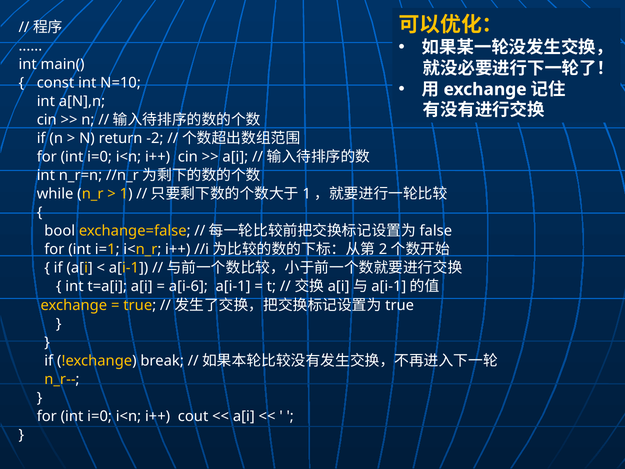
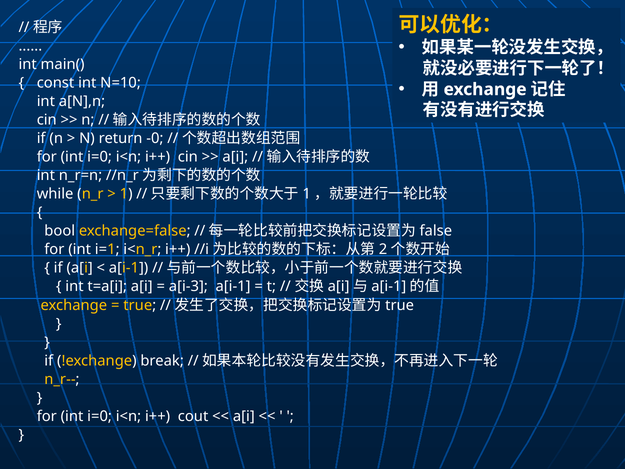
-2: -2 -> -0 (155, 138)
a[i-6: a[i-6 -> a[i-3 (188, 286)
